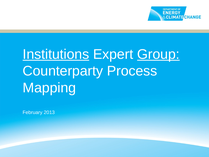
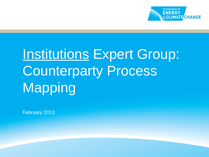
Group underline: present -> none (158, 54)
